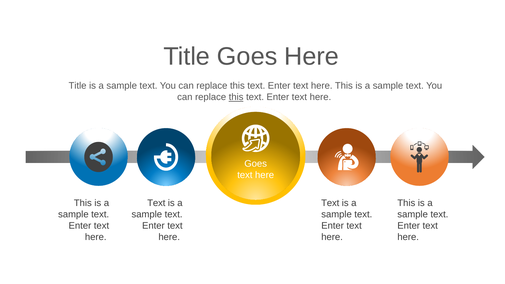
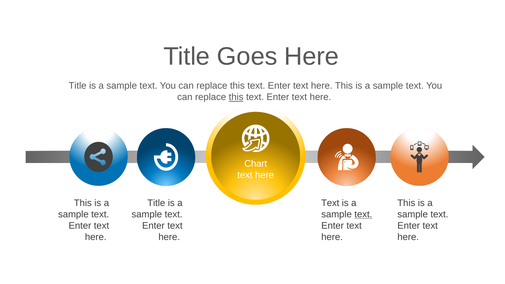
Goes: Goes -> Chart (256, 164)
Text: Text -> Title (156, 203)
text underline: none -> present (363, 214)
